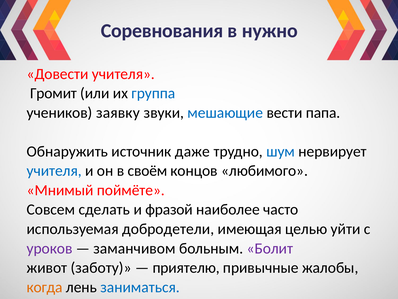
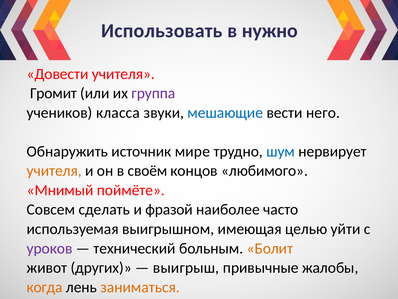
Соревнования: Соревнования -> Использовать (162, 31)
группа colour: blue -> purple (153, 93)
заявку: заявку -> класса (118, 113)
папа: папа -> него (323, 113)
даже: даже -> мире (192, 151)
учителя colour: blue -> orange (54, 171)
добродетели: добродетели -> выигрышном (168, 229)
заманчивом: заманчивом -> технический (134, 248)
Болит colour: purple -> orange (270, 248)
заботу: заботу -> других (101, 267)
приятелю: приятелю -> выигрыш (186, 267)
заниматься colour: blue -> orange (140, 287)
